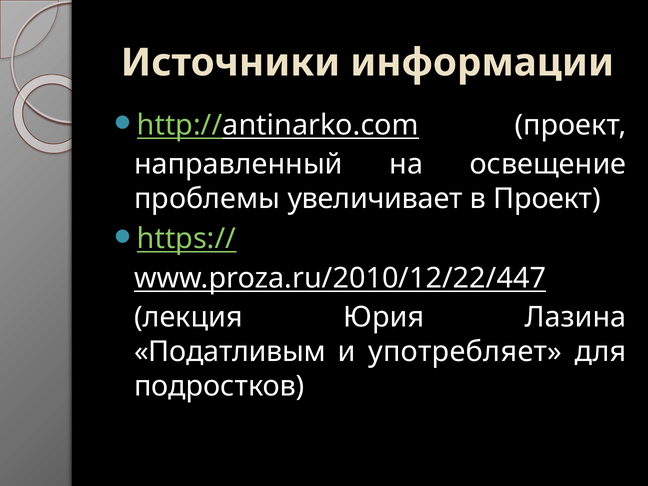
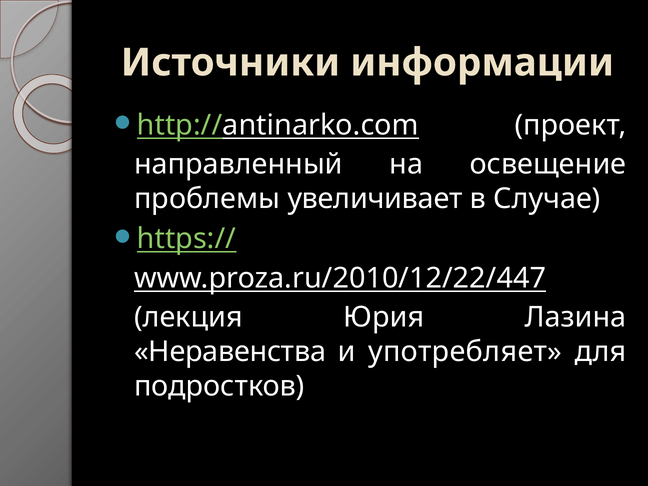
в Проект: Проект -> Случае (547, 199)
Податливым: Податливым -> Неравенства (230, 352)
